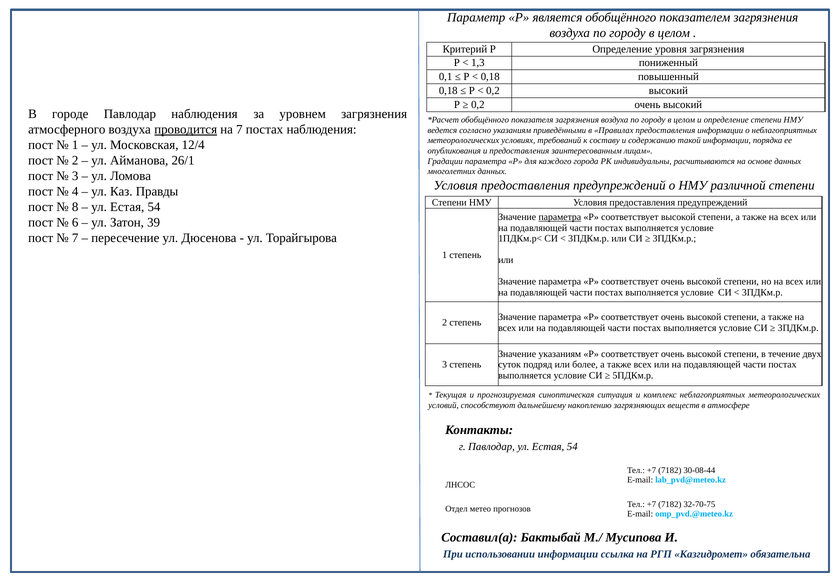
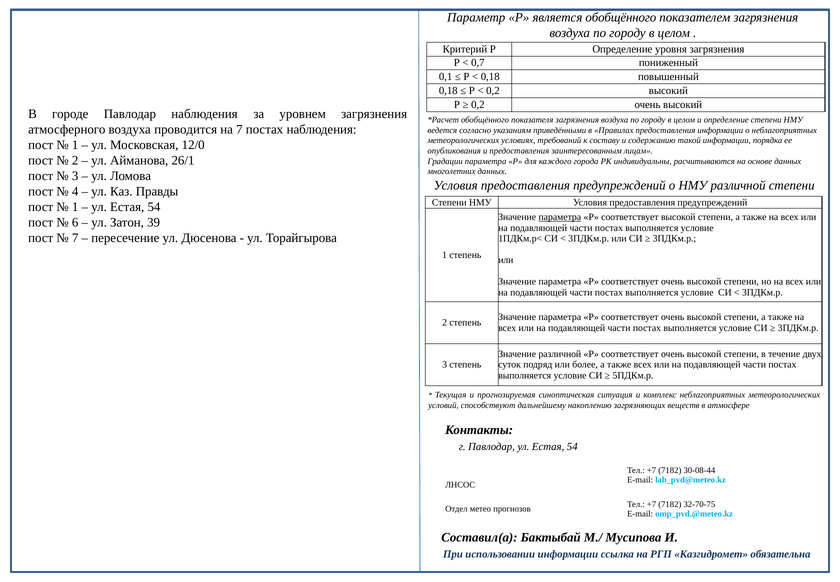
1,3: 1,3 -> 0,7 (478, 63)
проводится underline: present -> none (186, 129)
12/4: 12/4 -> 12/0 (193, 145)
8: 8 -> 1 (75, 207)
Значение указаниям: указаниям -> различной (560, 354)
